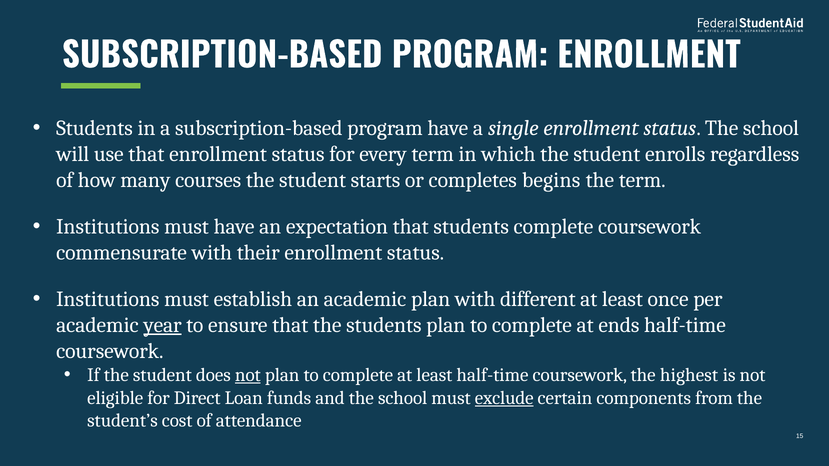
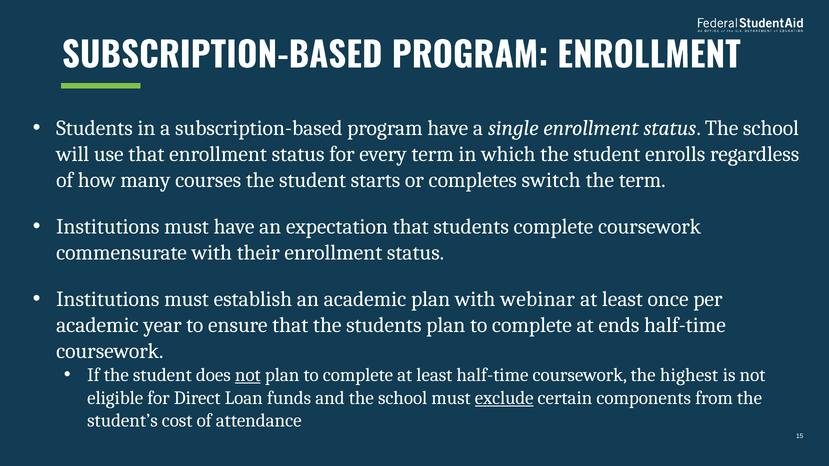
begins: begins -> switch (551, 180)
different: different -> webinar (538, 299)
year underline: present -> none (162, 325)
